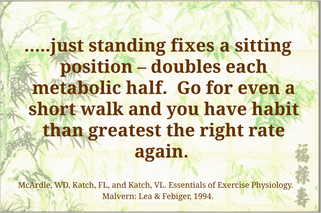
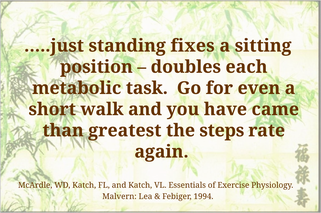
half: half -> task (147, 88)
habit: habit -> came (275, 109)
right: right -> steps (222, 130)
